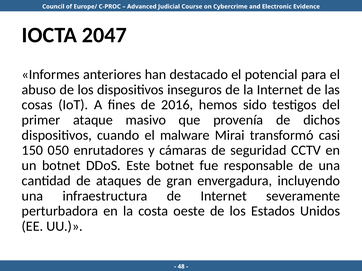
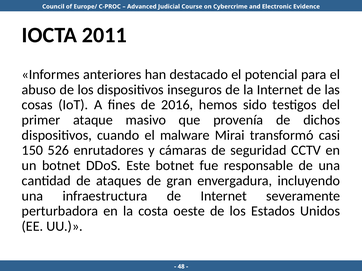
2047: 2047 -> 2011 (104, 35)
050: 050 -> 526 (58, 151)
